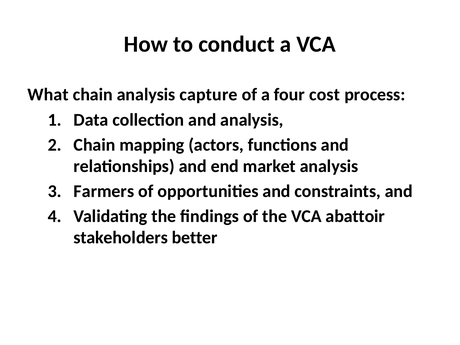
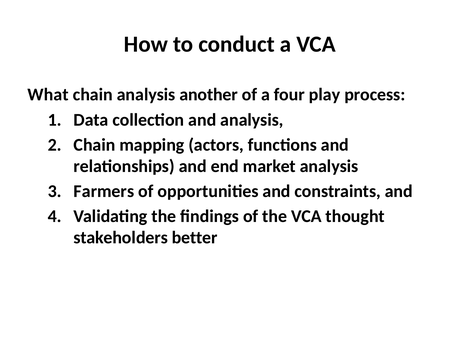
capture: capture -> another (209, 95)
cost: cost -> play (325, 95)
abattoir: abattoir -> thought (355, 216)
